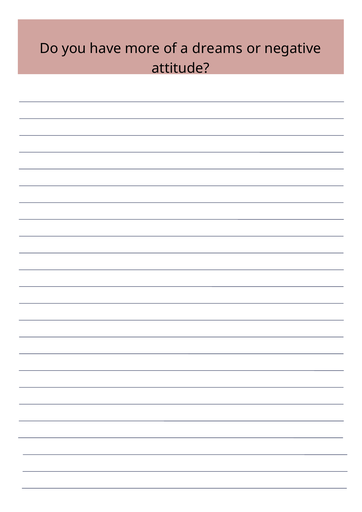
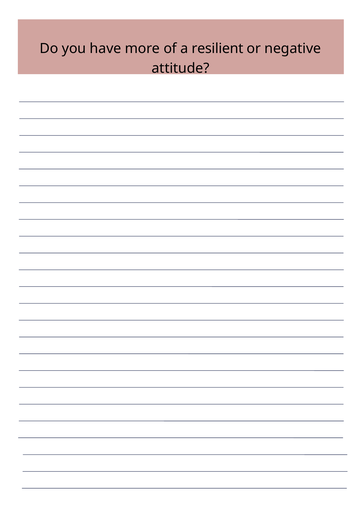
dreams: dreams -> resilient (217, 49)
